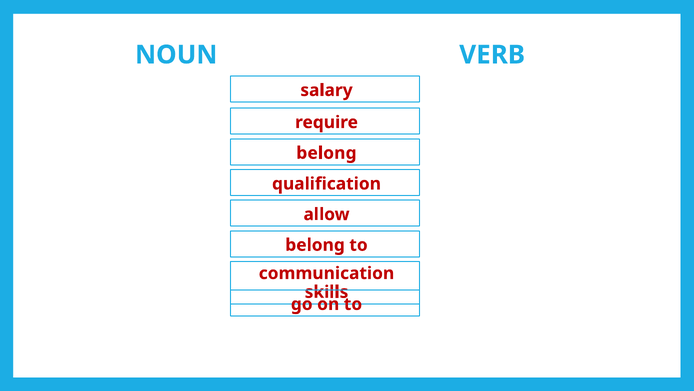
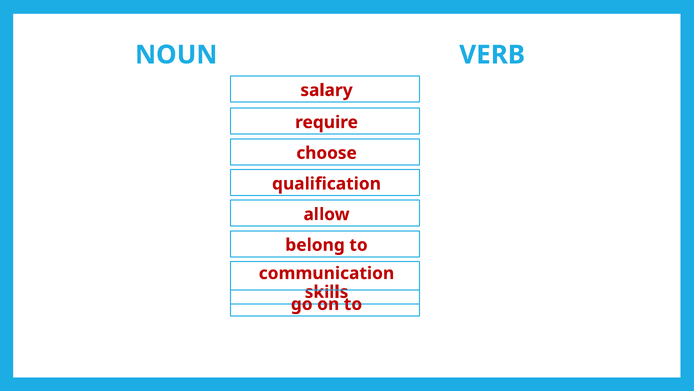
belong: belong -> choose (327, 153)
